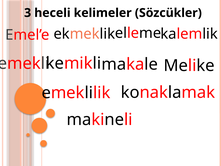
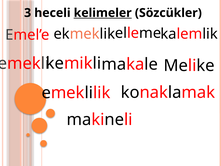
kelimeler underline: none -> present (103, 13)
